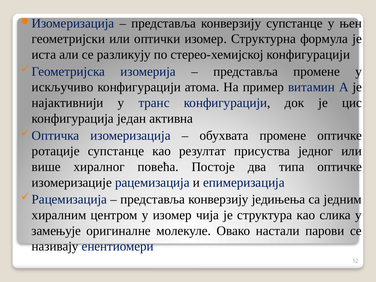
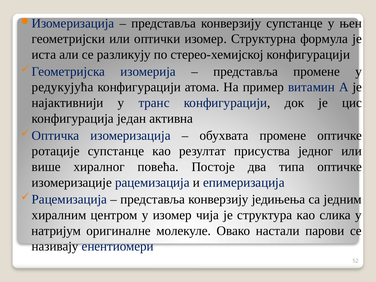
искључиво: искључиво -> редукујућа (63, 87)
замењује: замењује -> натријум (56, 231)
